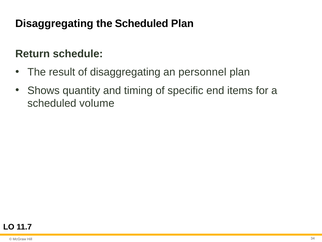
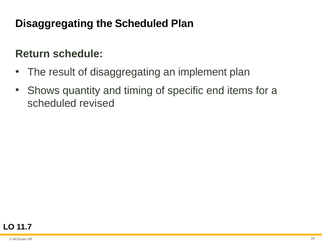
personnel: personnel -> implement (203, 72)
volume: volume -> revised (97, 103)
